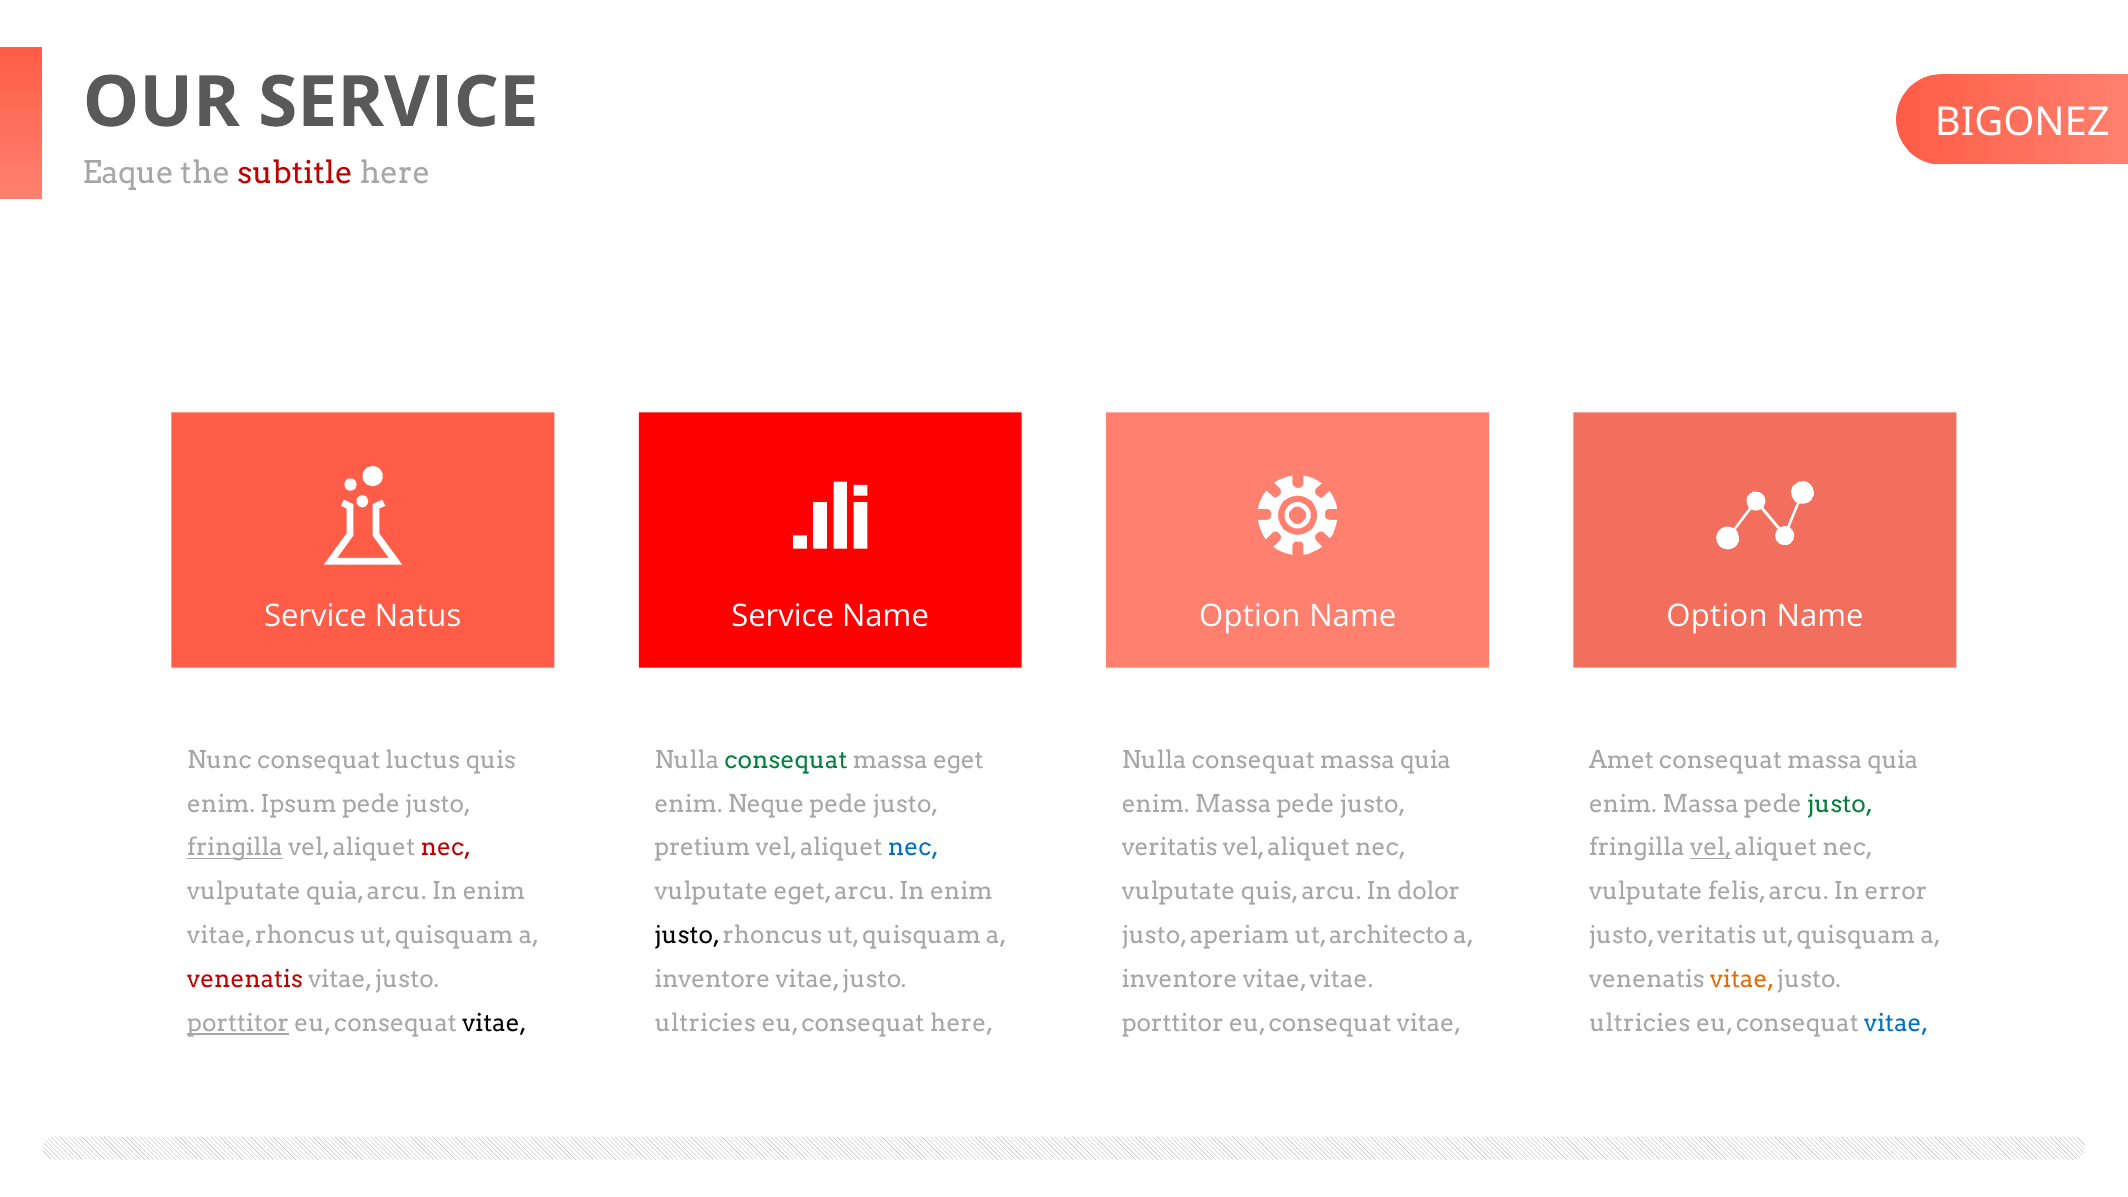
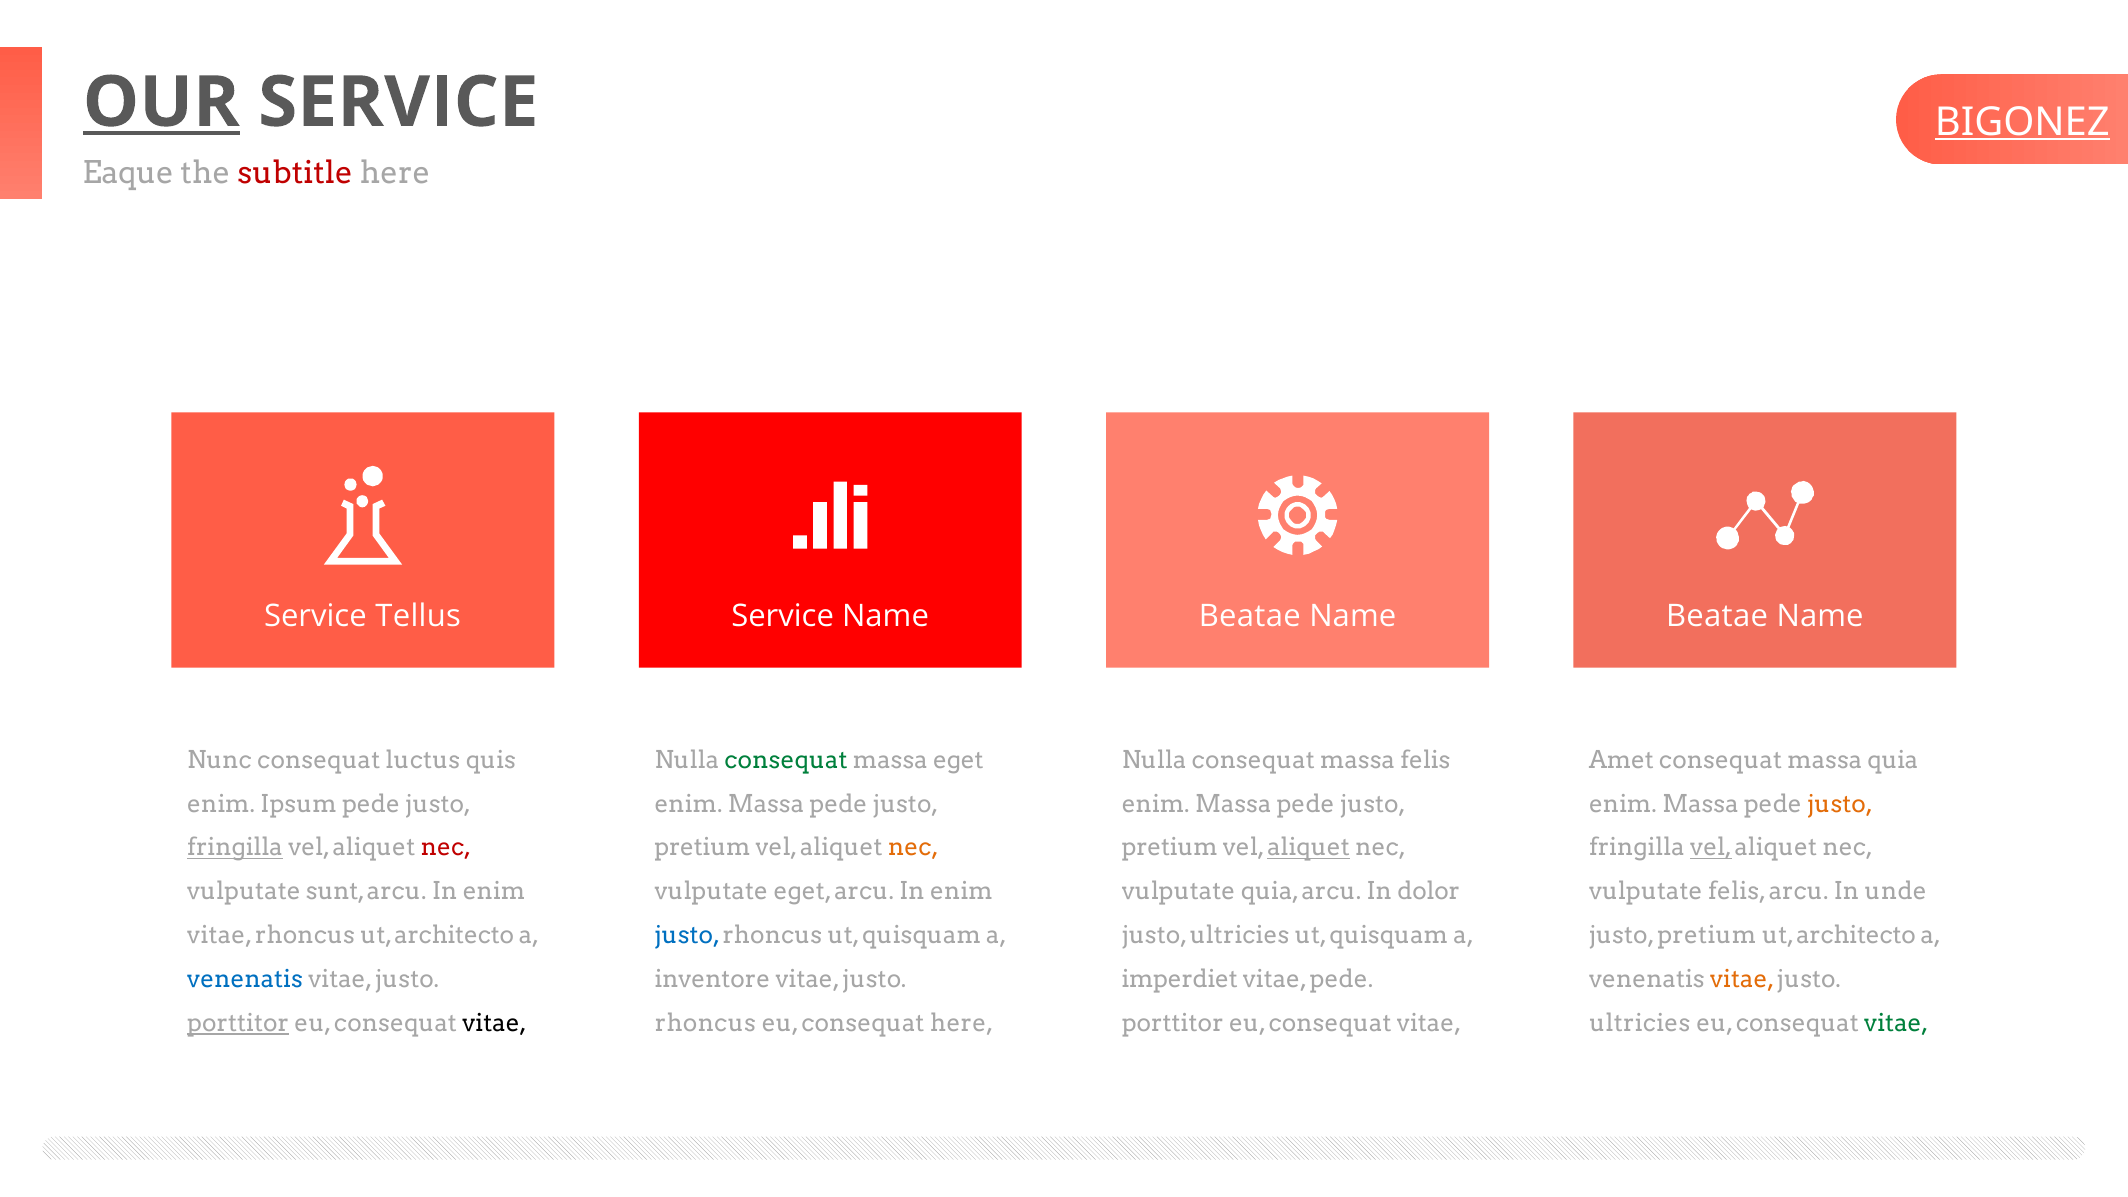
OUR underline: none -> present (161, 103)
BIGONEZ underline: none -> present (2022, 122)
Natus: Natus -> Tellus (418, 616)
Service Name Option: Option -> Beatae (1250, 616)
Option: Option -> Beatae (1717, 616)
Nulla consequat massa quia: quia -> felis (1425, 760)
Neque: Neque -> Massa (766, 804)
justo colour: green -> orange (1840, 804)
nec colour: blue -> orange (913, 848)
veritatis: veritatis -> pretium (1170, 848)
aliquet underline: none -> present (1309, 848)
vulputate quia: quia -> sunt (335, 892)
vulputate quis: quis -> quia (1270, 892)
error: error -> unde (1896, 892)
quisquam: quisquam -> architecto (454, 936)
justo colour: black -> blue (687, 936)
aperiam: aperiam -> ultricies (1240, 936)
architecto: architecto -> quisquam (1389, 936)
veritatis: veritatis -> pretium (1707, 936)
quisquam: quisquam -> architecto (1856, 936)
venenatis colour: red -> blue (245, 980)
inventore: inventore -> imperdiet (1180, 980)
vitae vitae: vitae -> pede (1342, 980)
ultricies: ultricies -> rhoncus (705, 1024)
vitae colour: blue -> green (1896, 1024)
